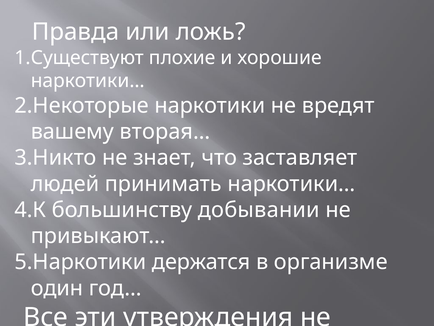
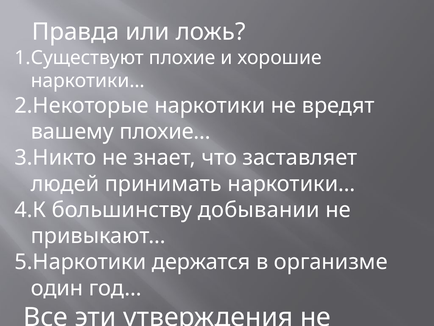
вторая…: вторая… -> плохие… (165, 132)
